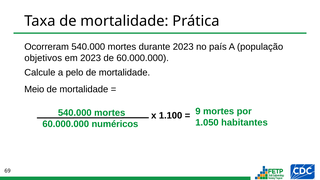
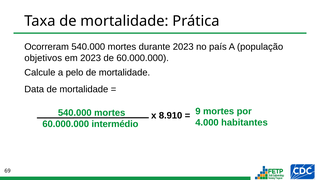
Meio: Meio -> Data (34, 89)
1.100: 1.100 -> 8.910 (171, 115)
1.050: 1.050 -> 4.000 (207, 122)
numéricos: numéricos -> intermédio (115, 124)
